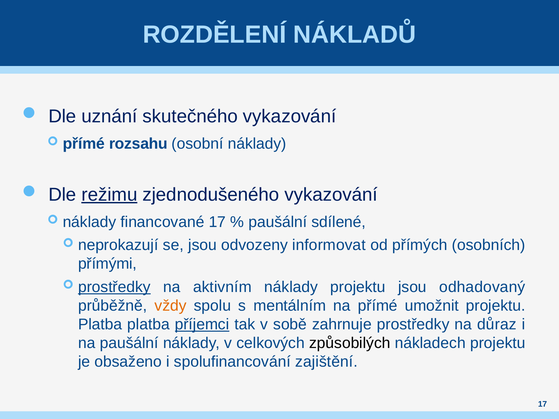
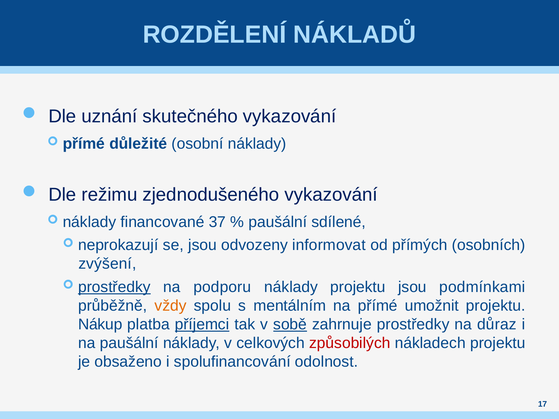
rozsahu: rozsahu -> důležité (138, 144)
režimu underline: present -> none (109, 195)
financované 17: 17 -> 37 (217, 222)
přímými: přímými -> zvýšení (107, 264)
aktivním: aktivním -> podporu (222, 287)
odhadovaný: odhadovaný -> podmínkami (482, 287)
Platba: Platba -> Nákup (100, 325)
sobě underline: none -> present (290, 325)
způsobilých colour: black -> red (350, 343)
zajištění: zajištění -> odolnost (326, 362)
